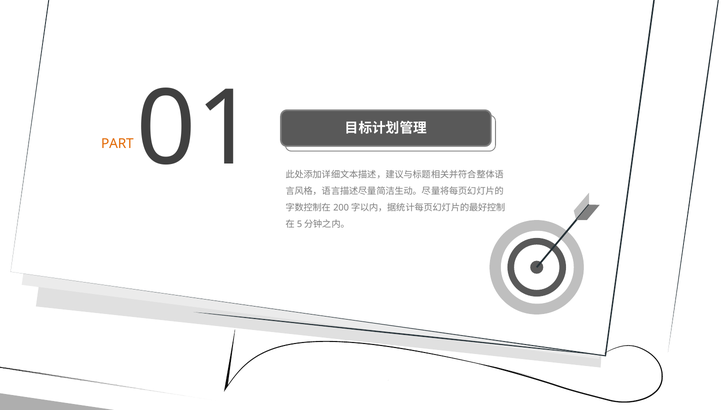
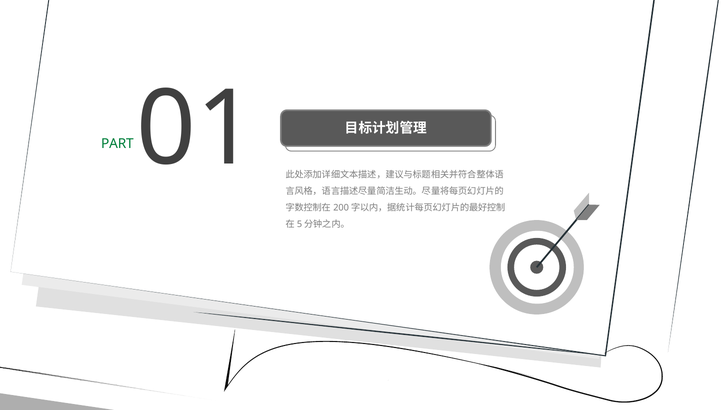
PART colour: orange -> green (117, 144)
